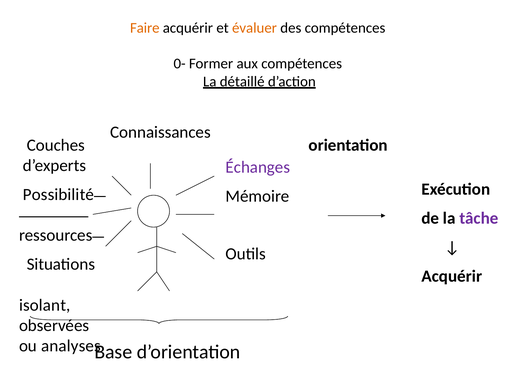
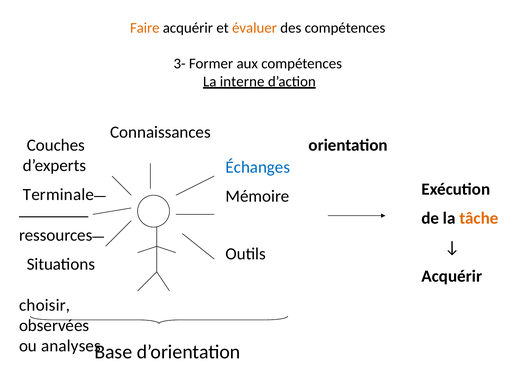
0-: 0- -> 3- (180, 64)
détaillé: détaillé -> interne (242, 82)
Échanges colour: purple -> blue (258, 167)
Possibilité: Possibilité -> Terminale (58, 195)
tâche colour: purple -> orange (479, 218)
isolant: isolant -> choisir (45, 305)
